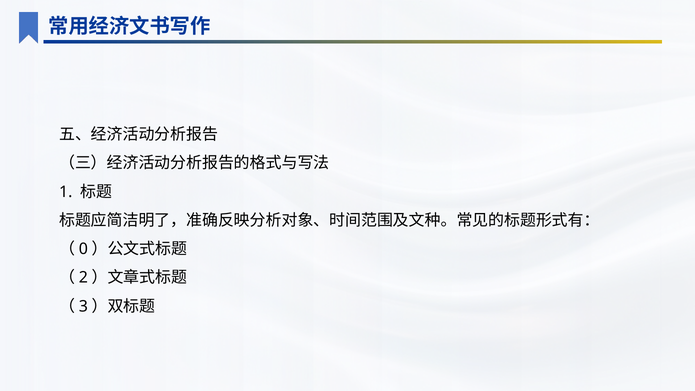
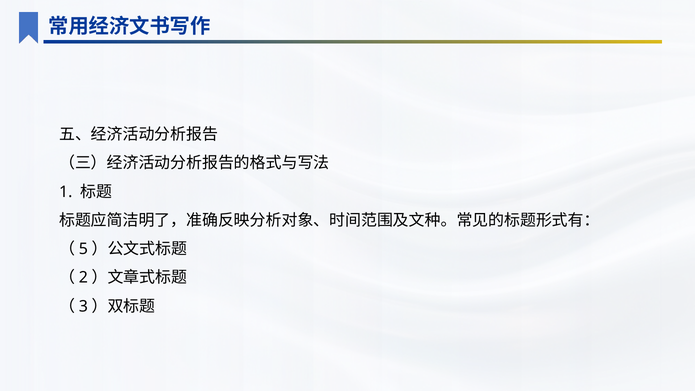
0: 0 -> 5 (83, 249)
